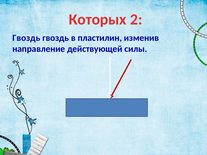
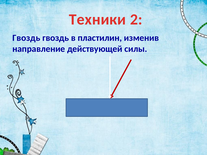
Которых: Которых -> Техники (97, 20)
